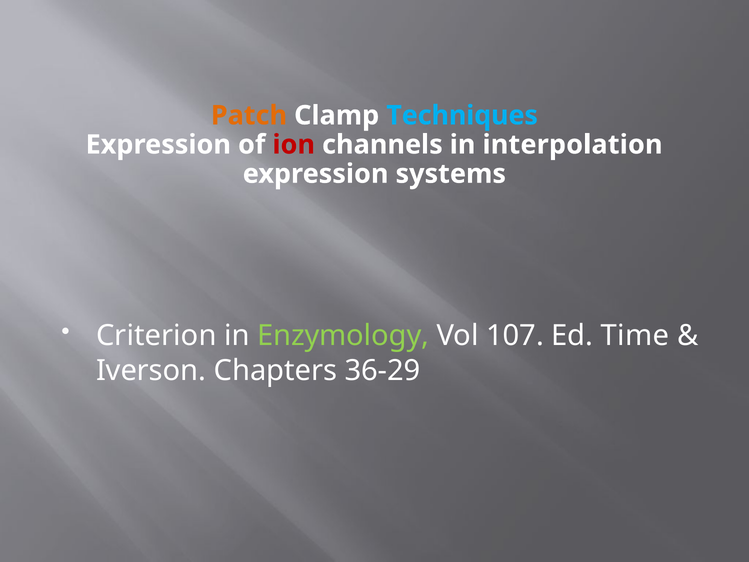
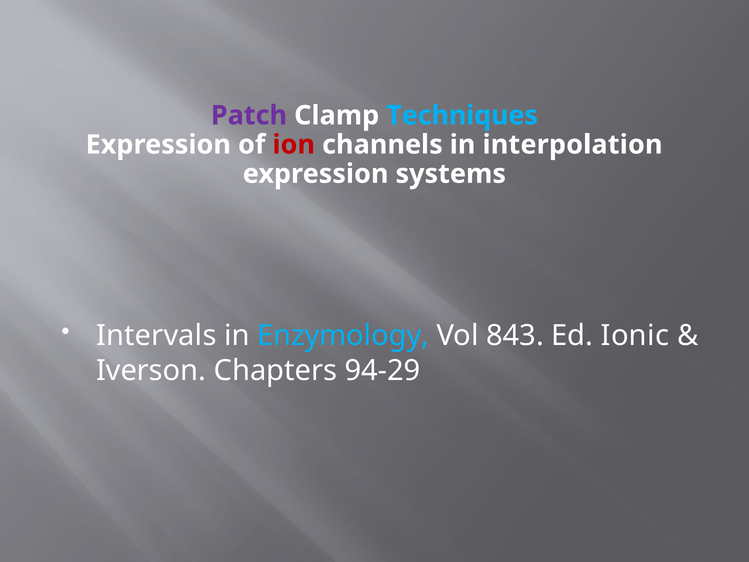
Patch colour: orange -> purple (249, 115)
Criterion: Criterion -> Intervals (156, 335)
Enzymology colour: light green -> light blue (343, 335)
107: 107 -> 843 (515, 335)
Time: Time -> Ionic (635, 335)
36-29: 36-29 -> 94-29 (383, 370)
